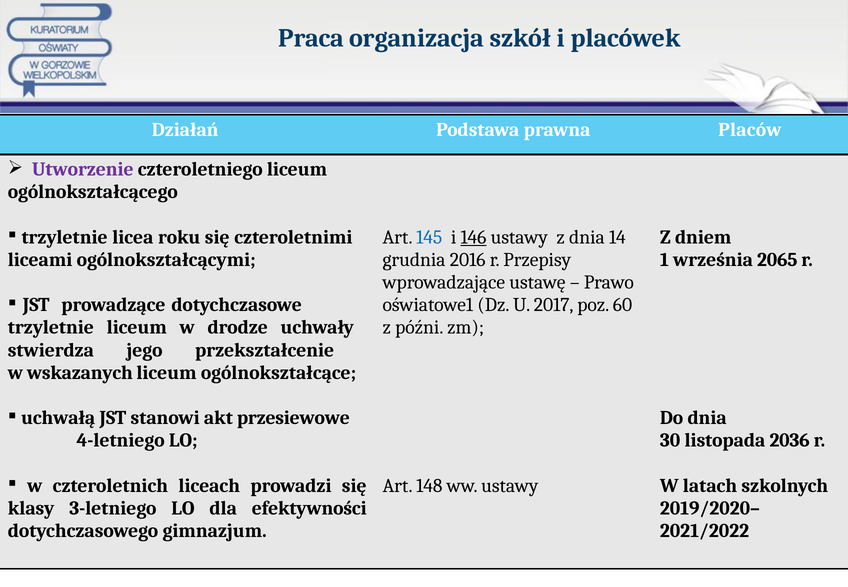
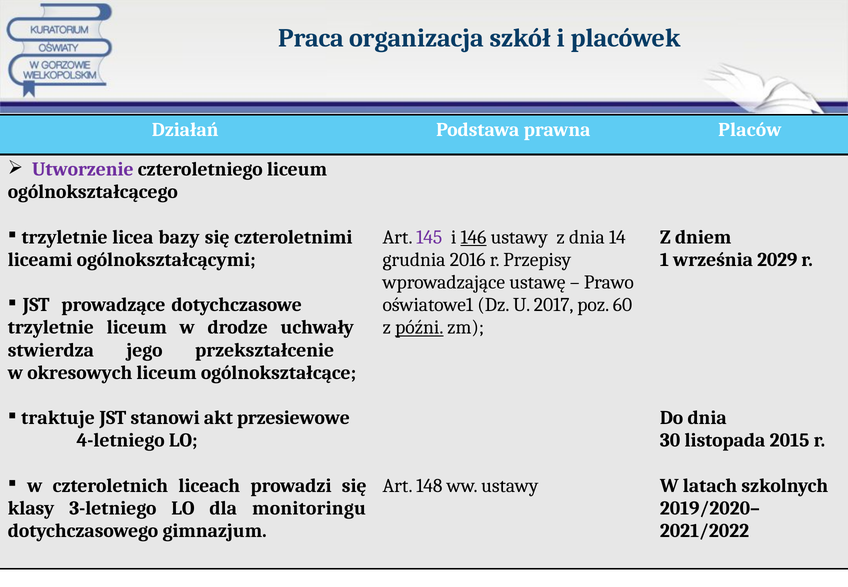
roku: roku -> bazy (179, 237)
145 colour: blue -> purple (429, 237)
2065: 2065 -> 2029 (777, 260)
późni underline: none -> present (419, 328)
wskazanych: wskazanych -> okresowych (80, 373)
uchwałą: uchwałą -> traktuje (58, 418)
2036: 2036 -> 2015 (789, 440)
efektywności: efektywności -> monitoringu (309, 508)
